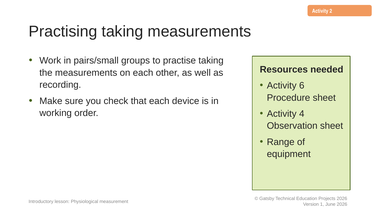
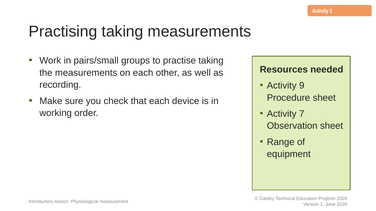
6: 6 -> 9 (302, 86)
4: 4 -> 7 (302, 114)
